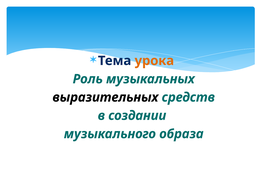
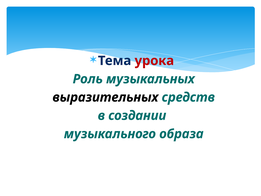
урока colour: orange -> red (154, 61)
